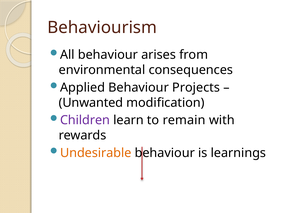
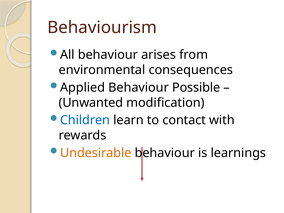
Projects: Projects -> Possible (196, 87)
Children colour: purple -> blue (85, 120)
remain: remain -> contact (184, 120)
